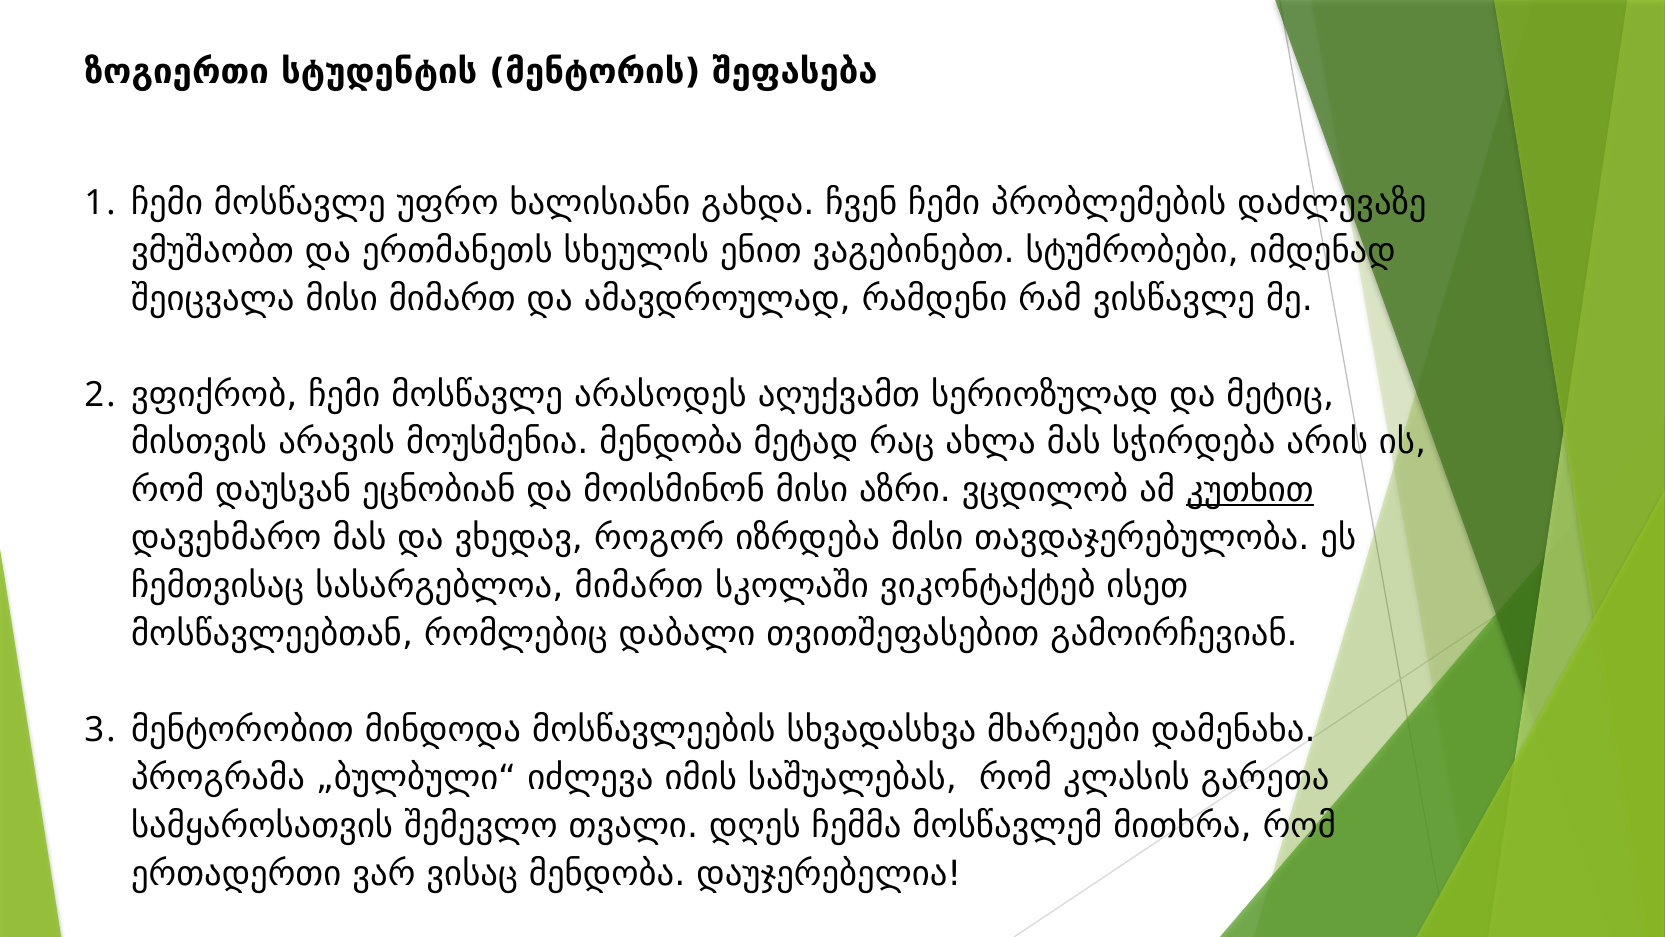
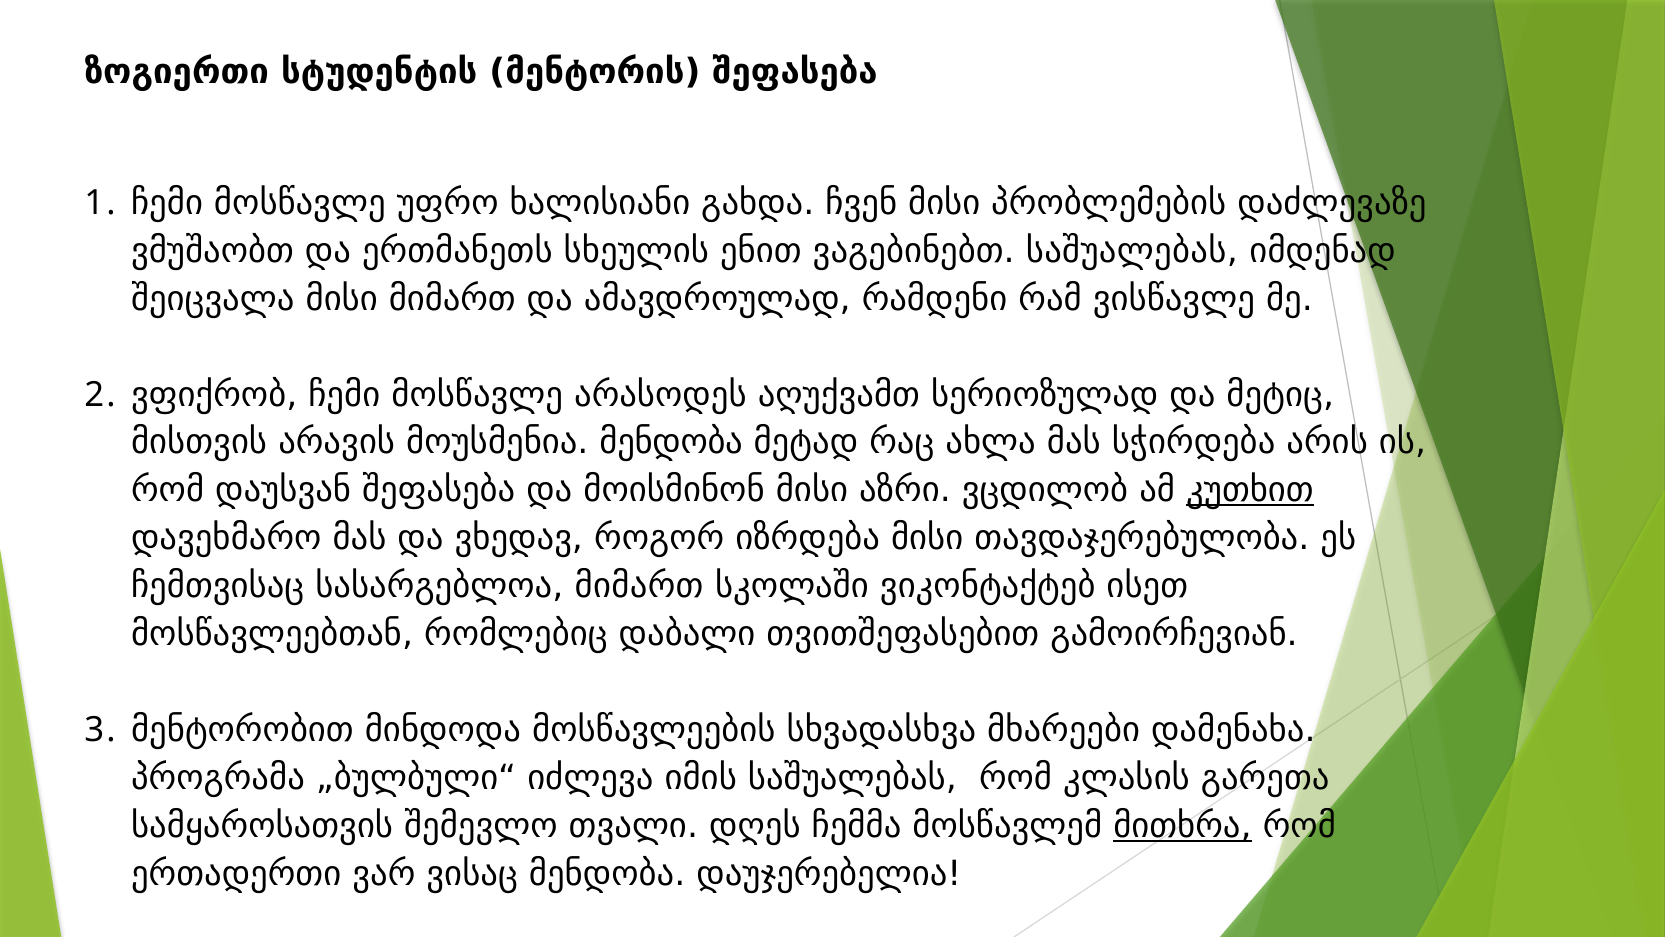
ჩვენ ჩემი: ჩემი -> მისი (944, 203)
ვაგებინებთ სტუმრობები: სტუმრობები -> საშუალებას (1132, 251)
დაუსვან ეცნობიან: ეცნობიან -> შეფასება (439, 490)
მითხრა underline: none -> present (1182, 825)
